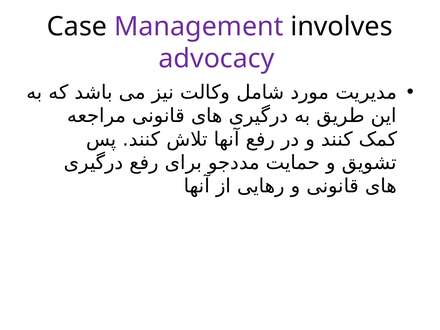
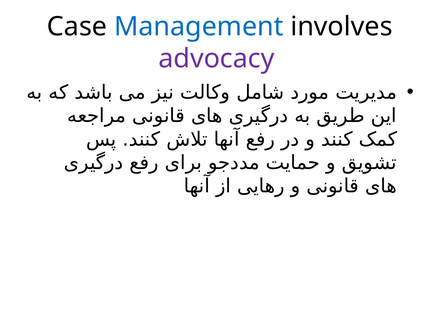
Management colour: purple -> blue (199, 26)
